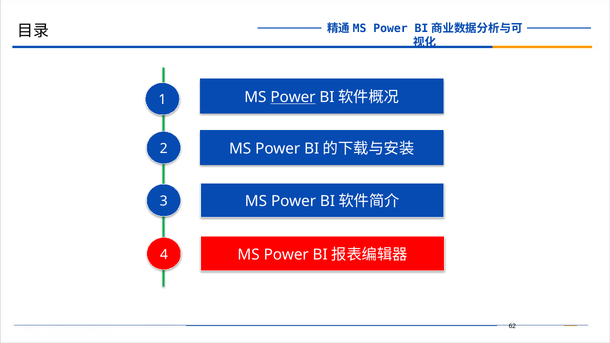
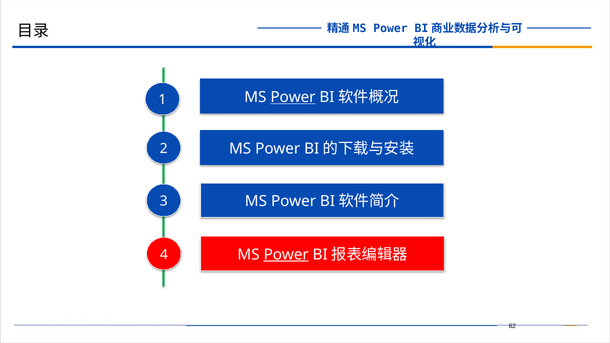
Power underline: none -> present (286, 255)
